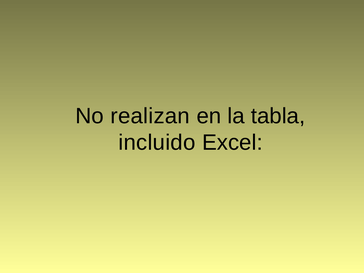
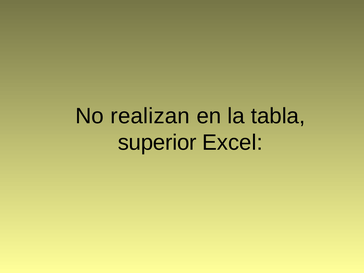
incluido: incluido -> superior (157, 143)
